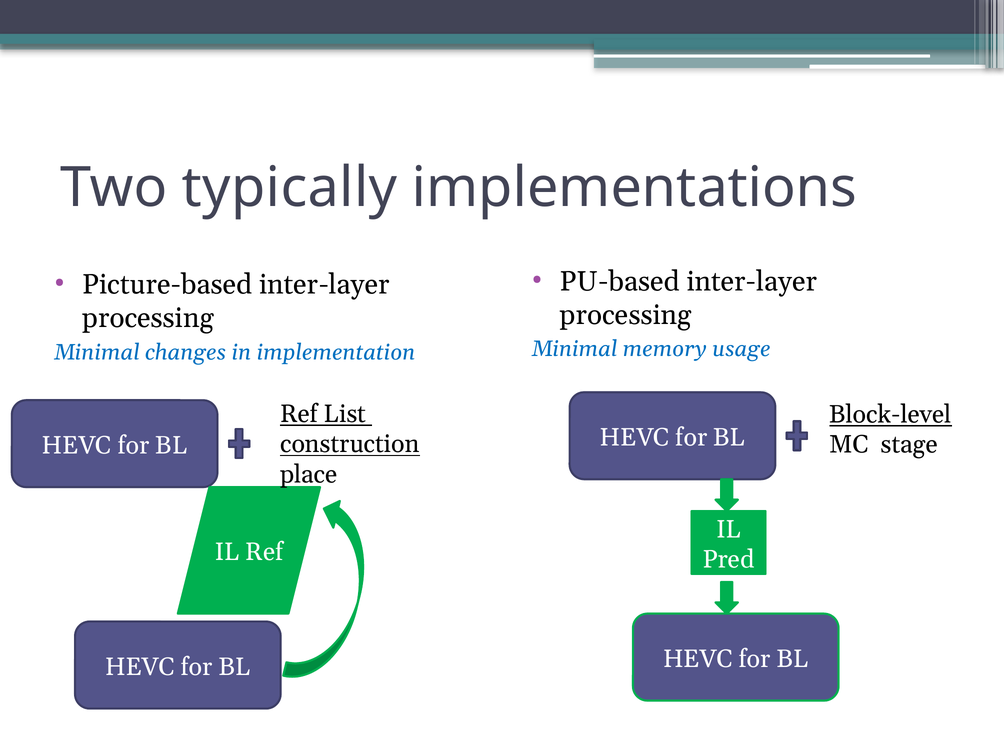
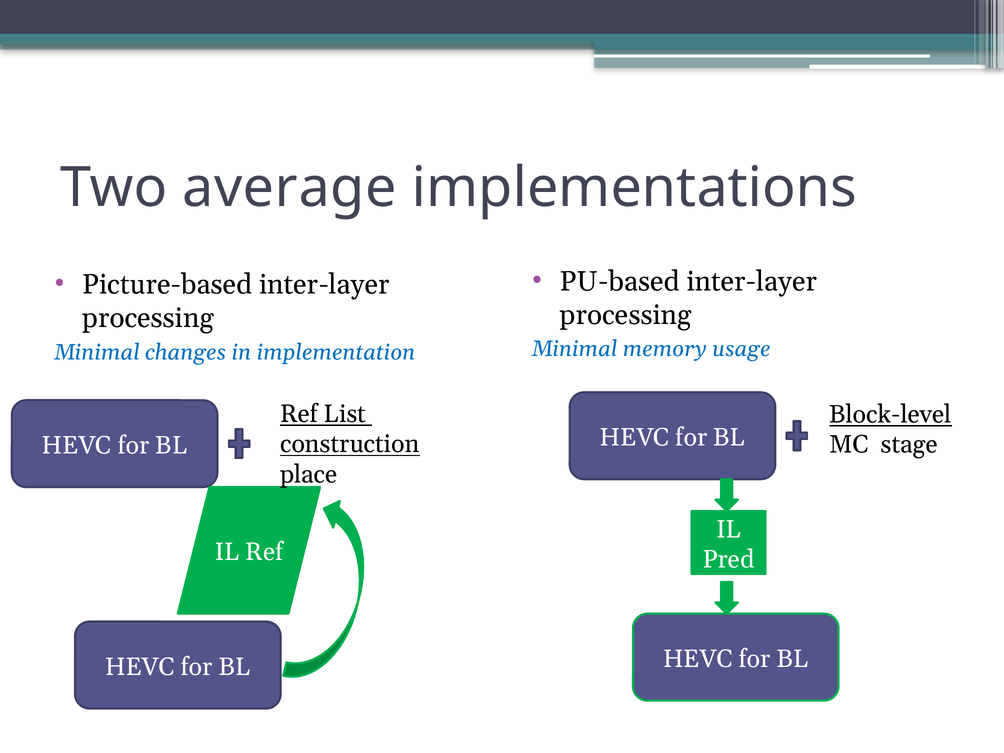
typically: typically -> average (289, 188)
